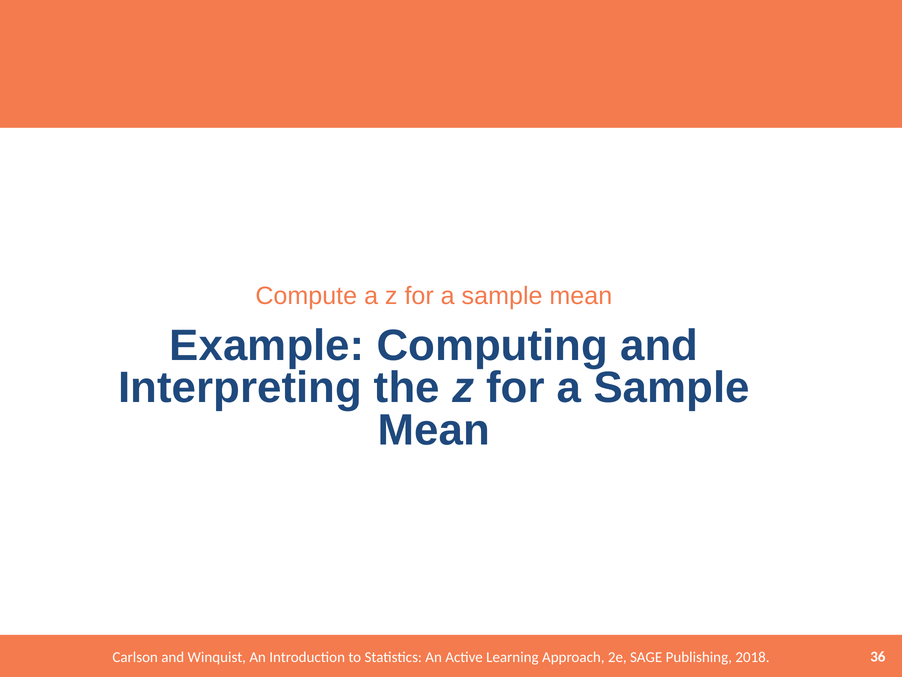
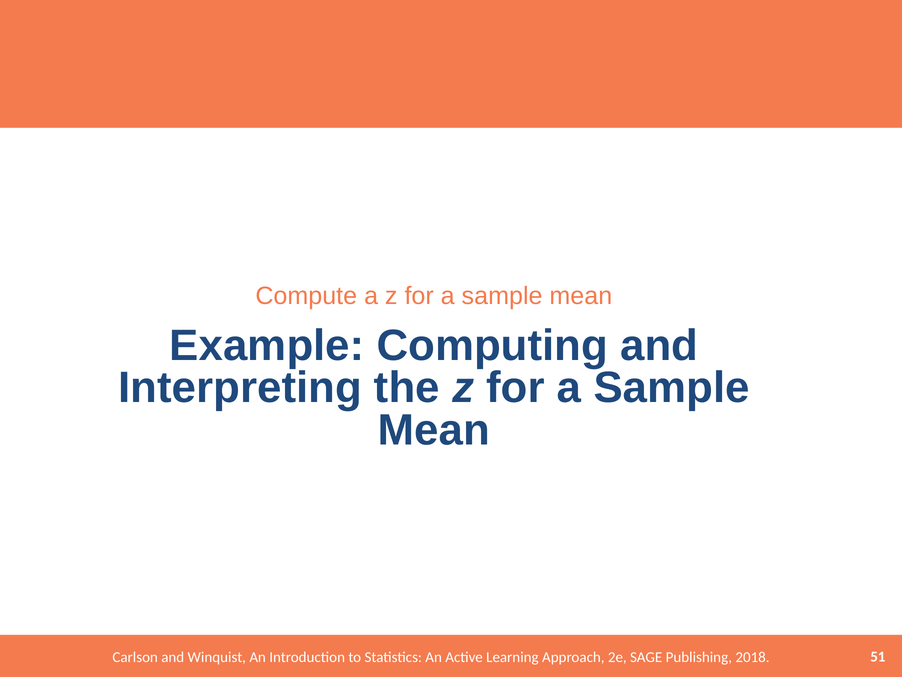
36: 36 -> 51 (878, 656)
